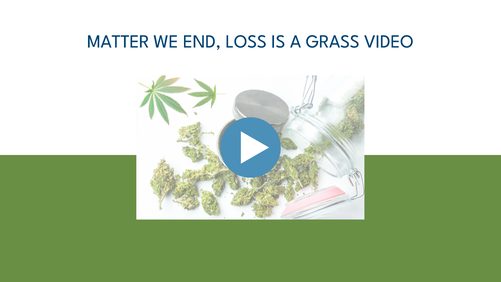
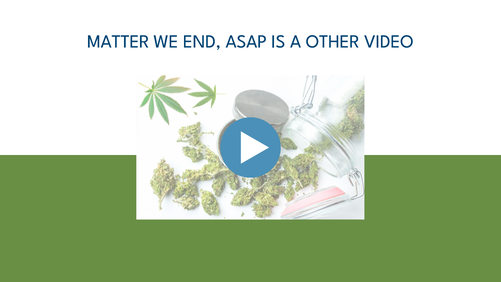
LOSS: LOSS -> ASAP (246, 41)
GRASS: GRASS -> OTHER (333, 41)
